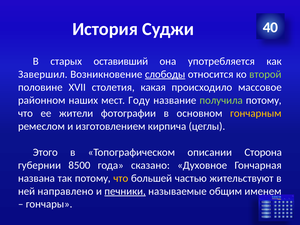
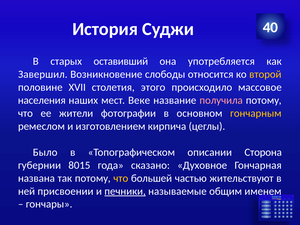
слободы underline: present -> none (165, 74)
второй colour: light green -> yellow (265, 74)
какая: какая -> этого (153, 87)
районном: районном -> населения (42, 100)
Году: Году -> Веке (139, 100)
получила colour: light green -> pink (221, 100)
Этого: Этого -> Было (45, 152)
8500: 8500 -> 8015 (79, 165)
направлено: направлено -> присвоении (65, 191)
